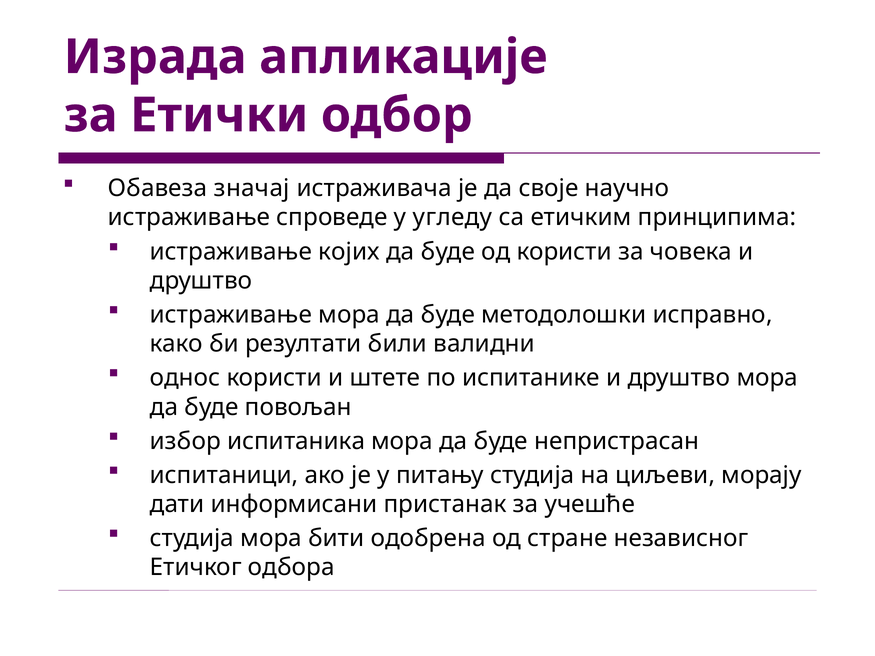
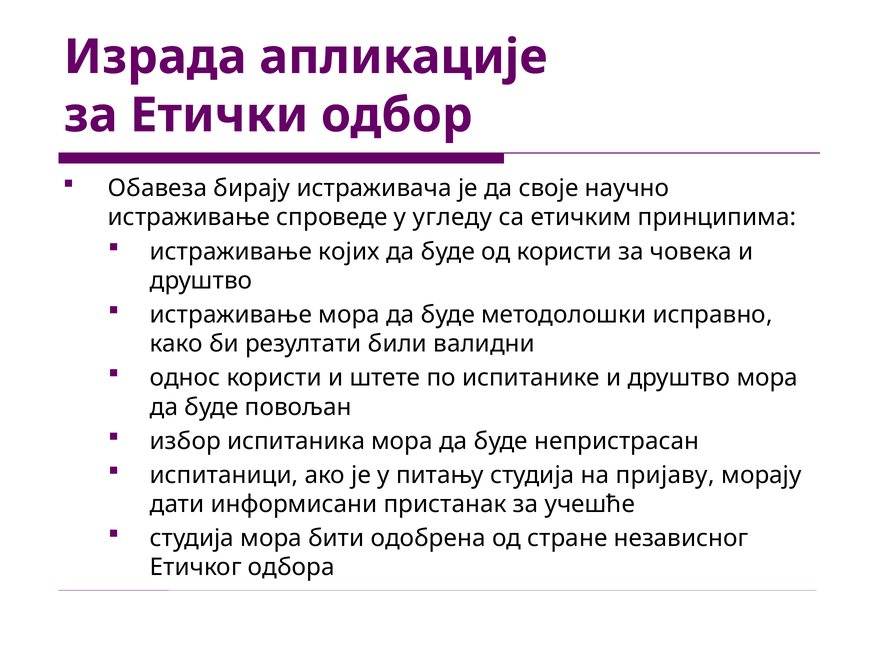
значај: значај -> бирају (252, 188)
циљеви: циљеви -> пријаву (665, 475)
